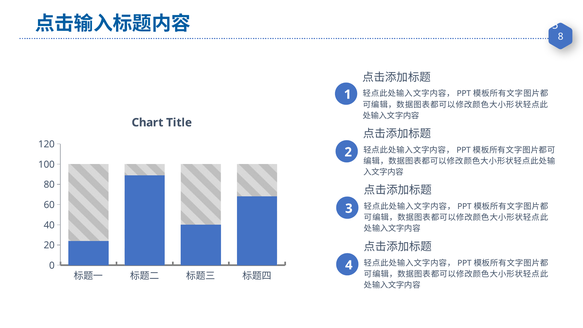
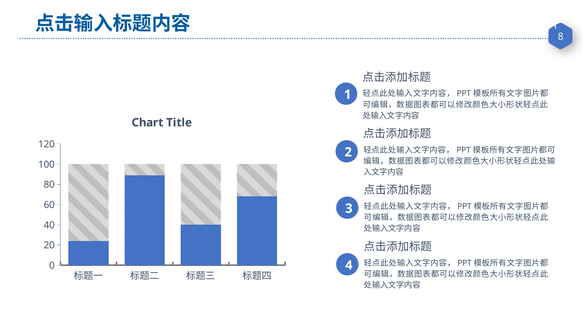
5: 5 -> 1 (555, 25)
